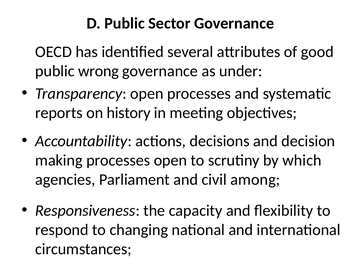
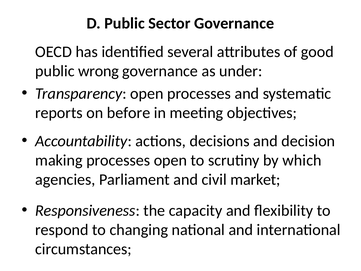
history: history -> before (129, 113)
among: among -> market (255, 179)
